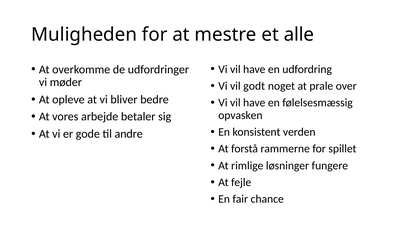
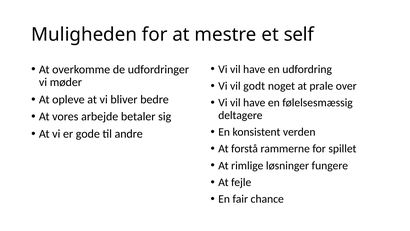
alle: alle -> self (299, 34)
opvasken: opvasken -> deltagere (240, 115)
